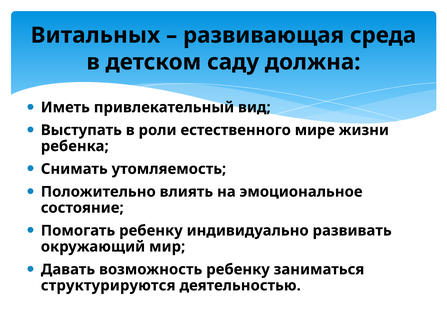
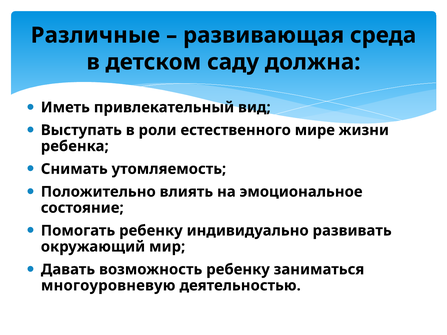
Витальных: Витальных -> Различные (95, 35)
структурируются: структурируются -> многоуровневую (108, 286)
